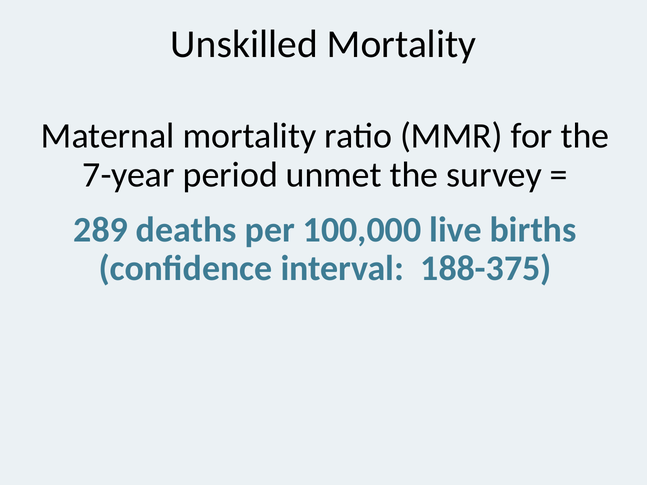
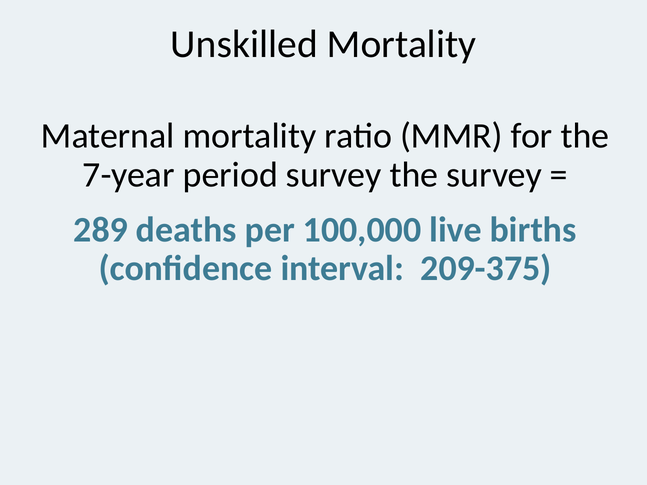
period unmet: unmet -> survey (334, 175)
188-375: 188-375 -> 209-375 (486, 269)
